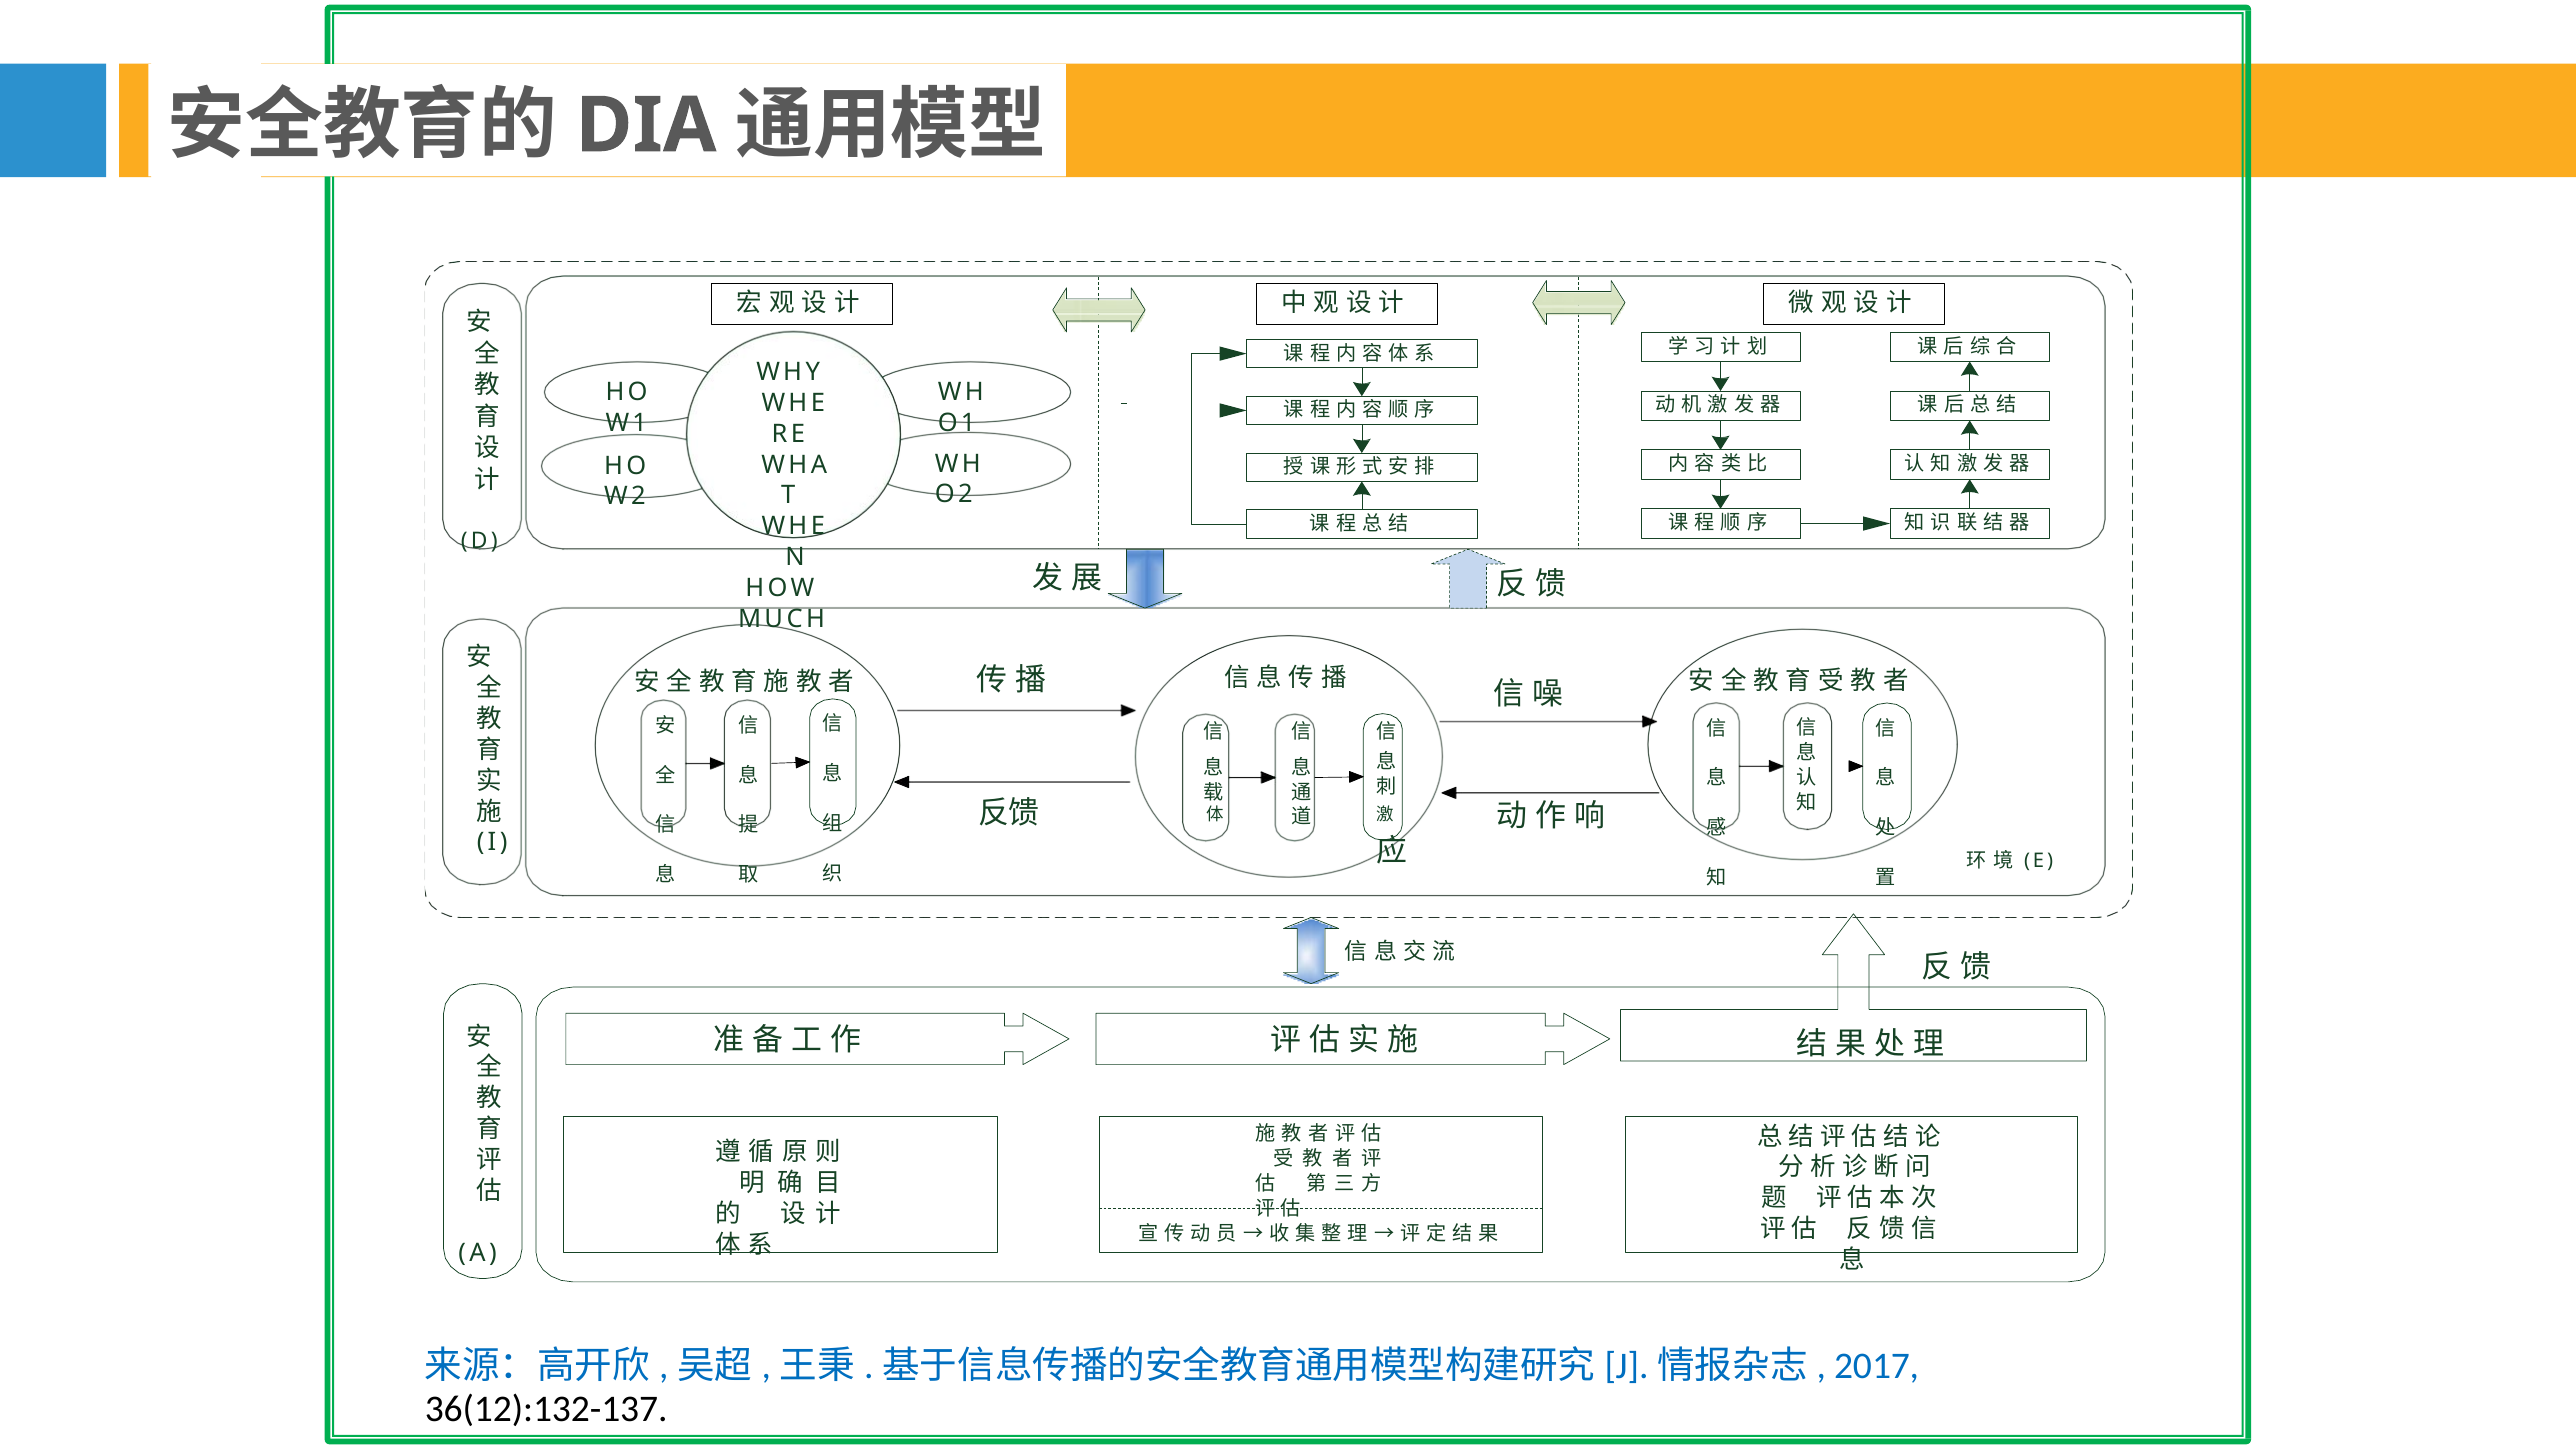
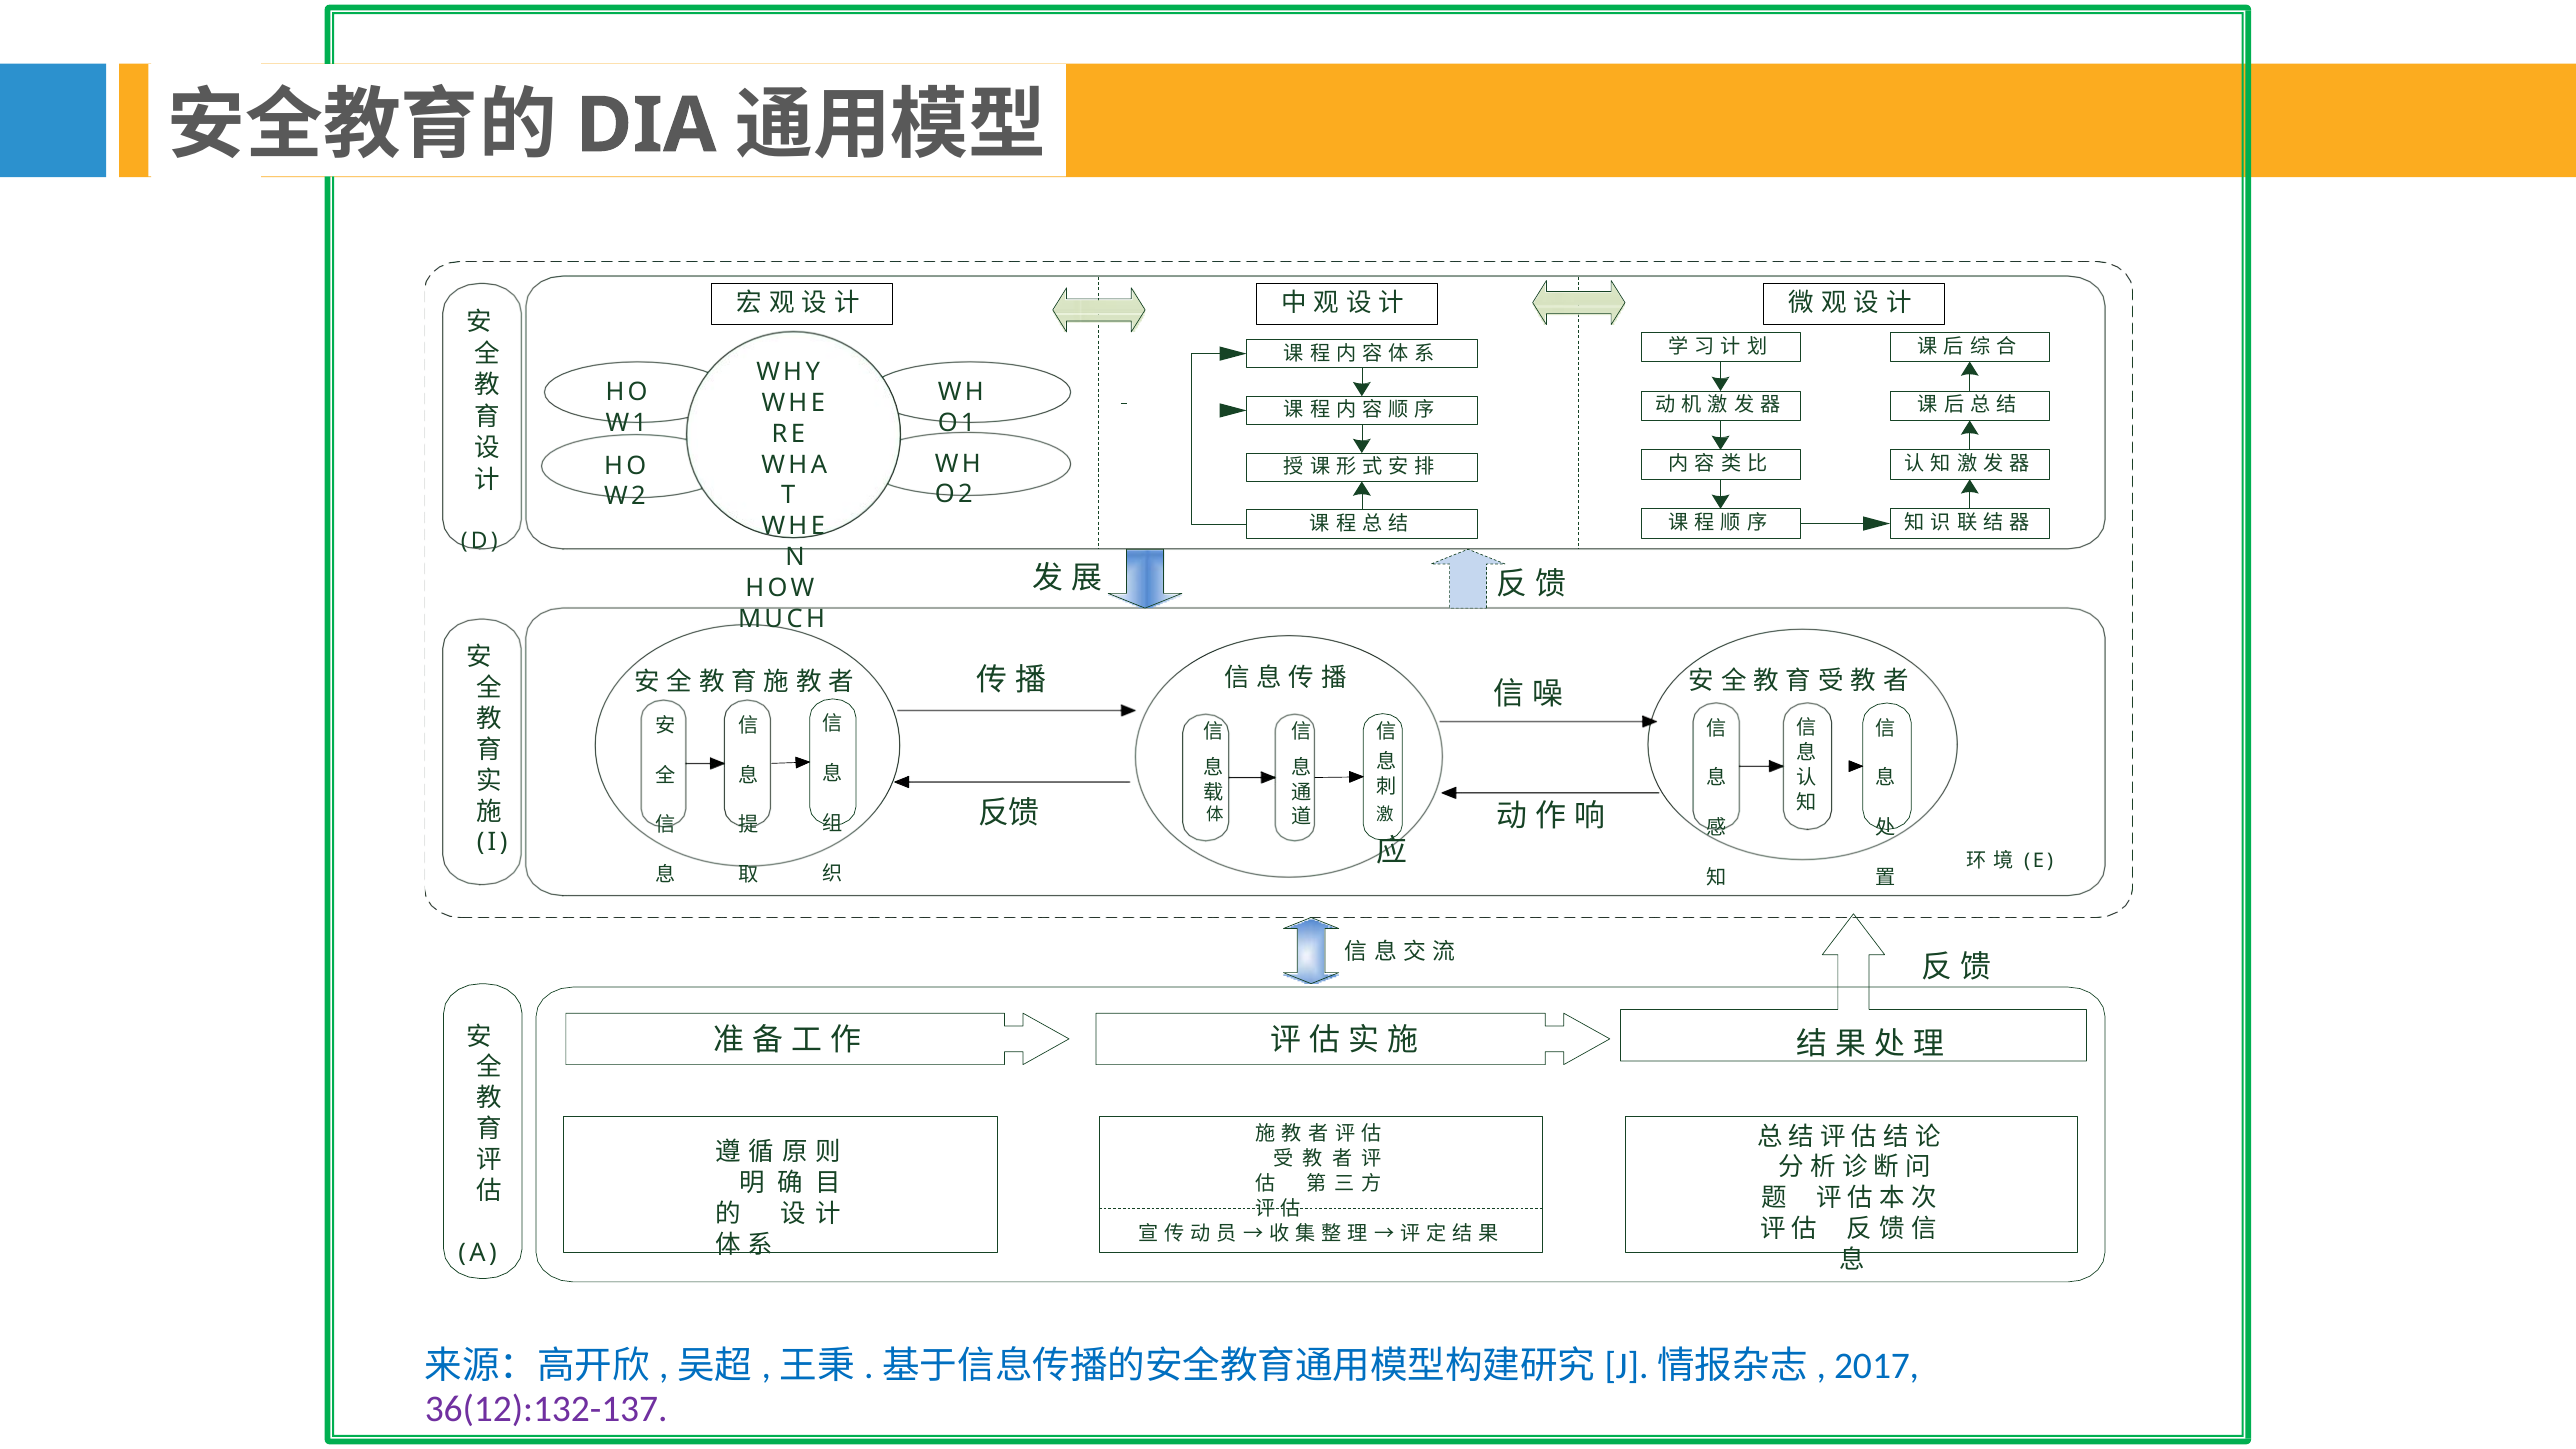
36(12):132-137 colour: black -> purple (546, 1409)
